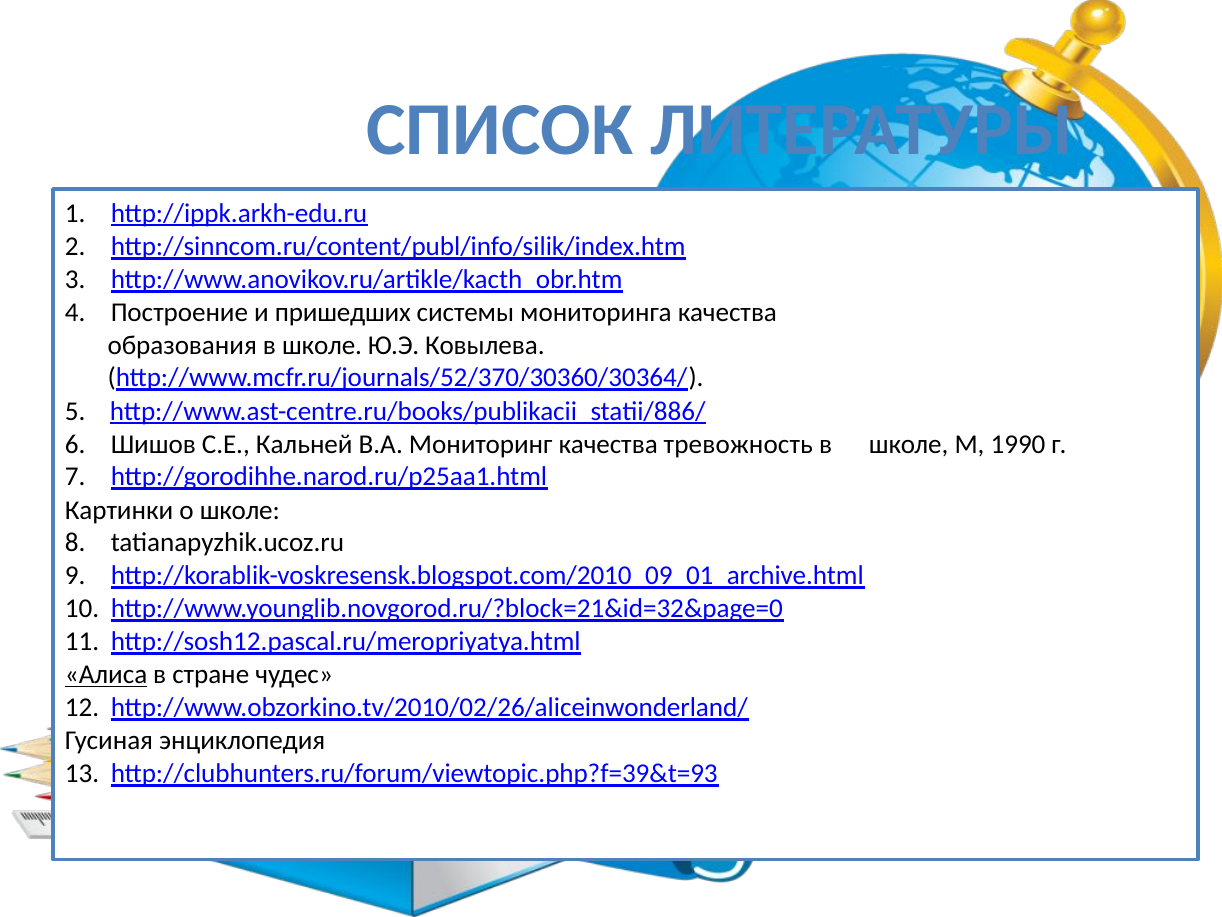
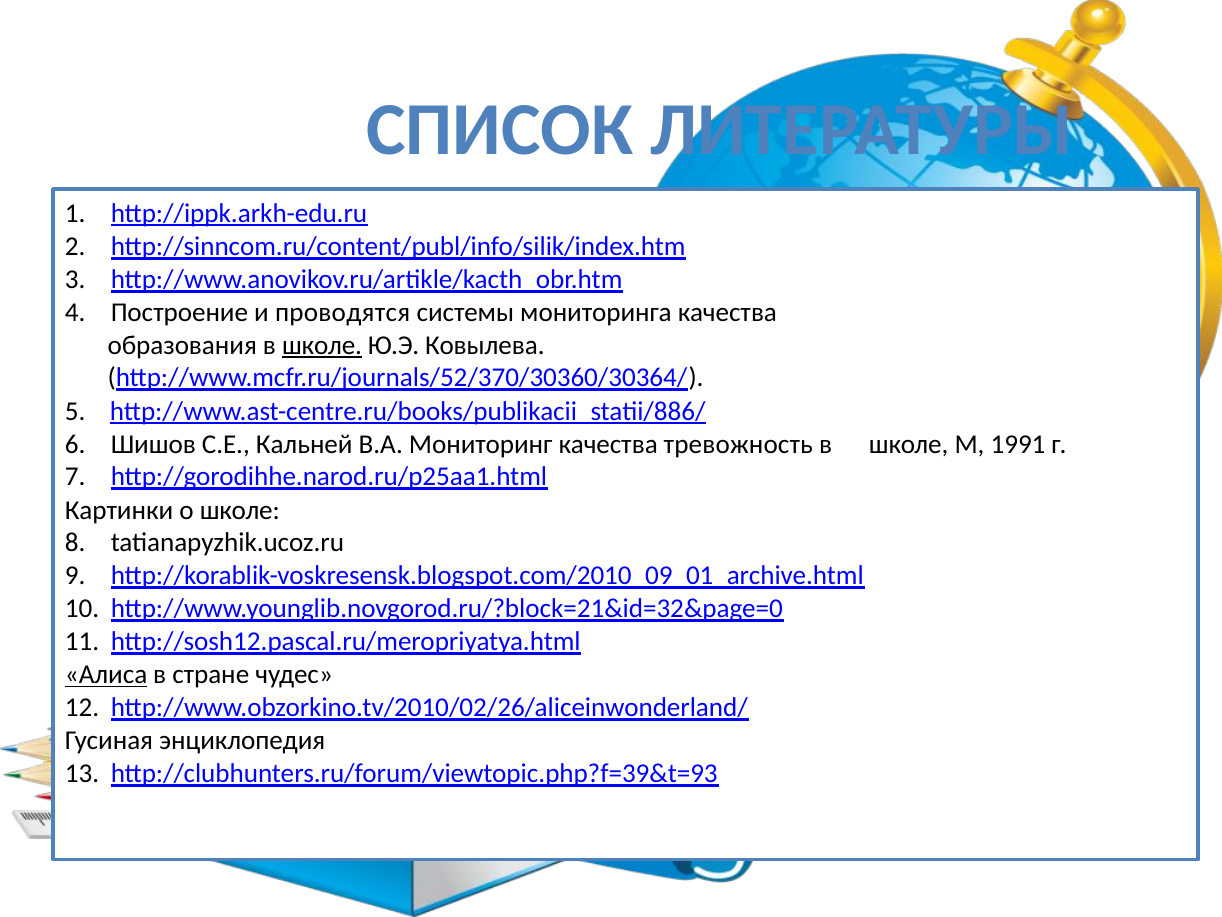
пришедших: пришедших -> проводятся (343, 313)
школе underline: none -> present (322, 345)
1990: 1990 -> 1991 (1018, 444)
